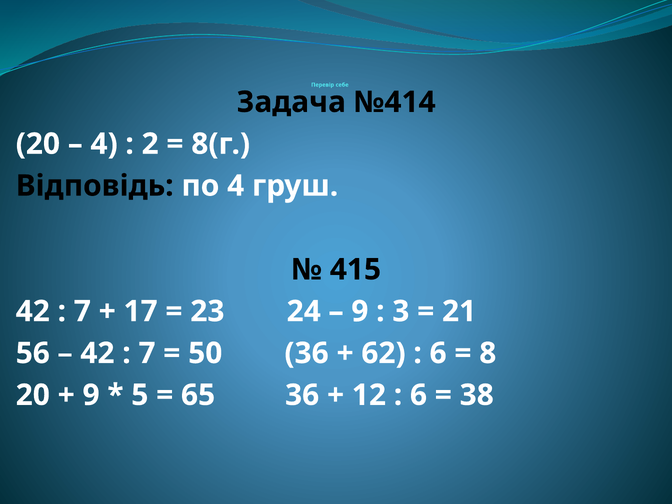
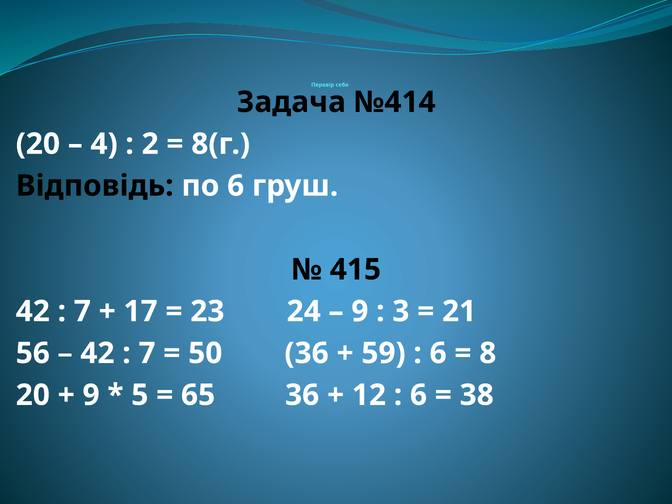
по 4: 4 -> 6 (236, 186)
62: 62 -> 59 (383, 353)
